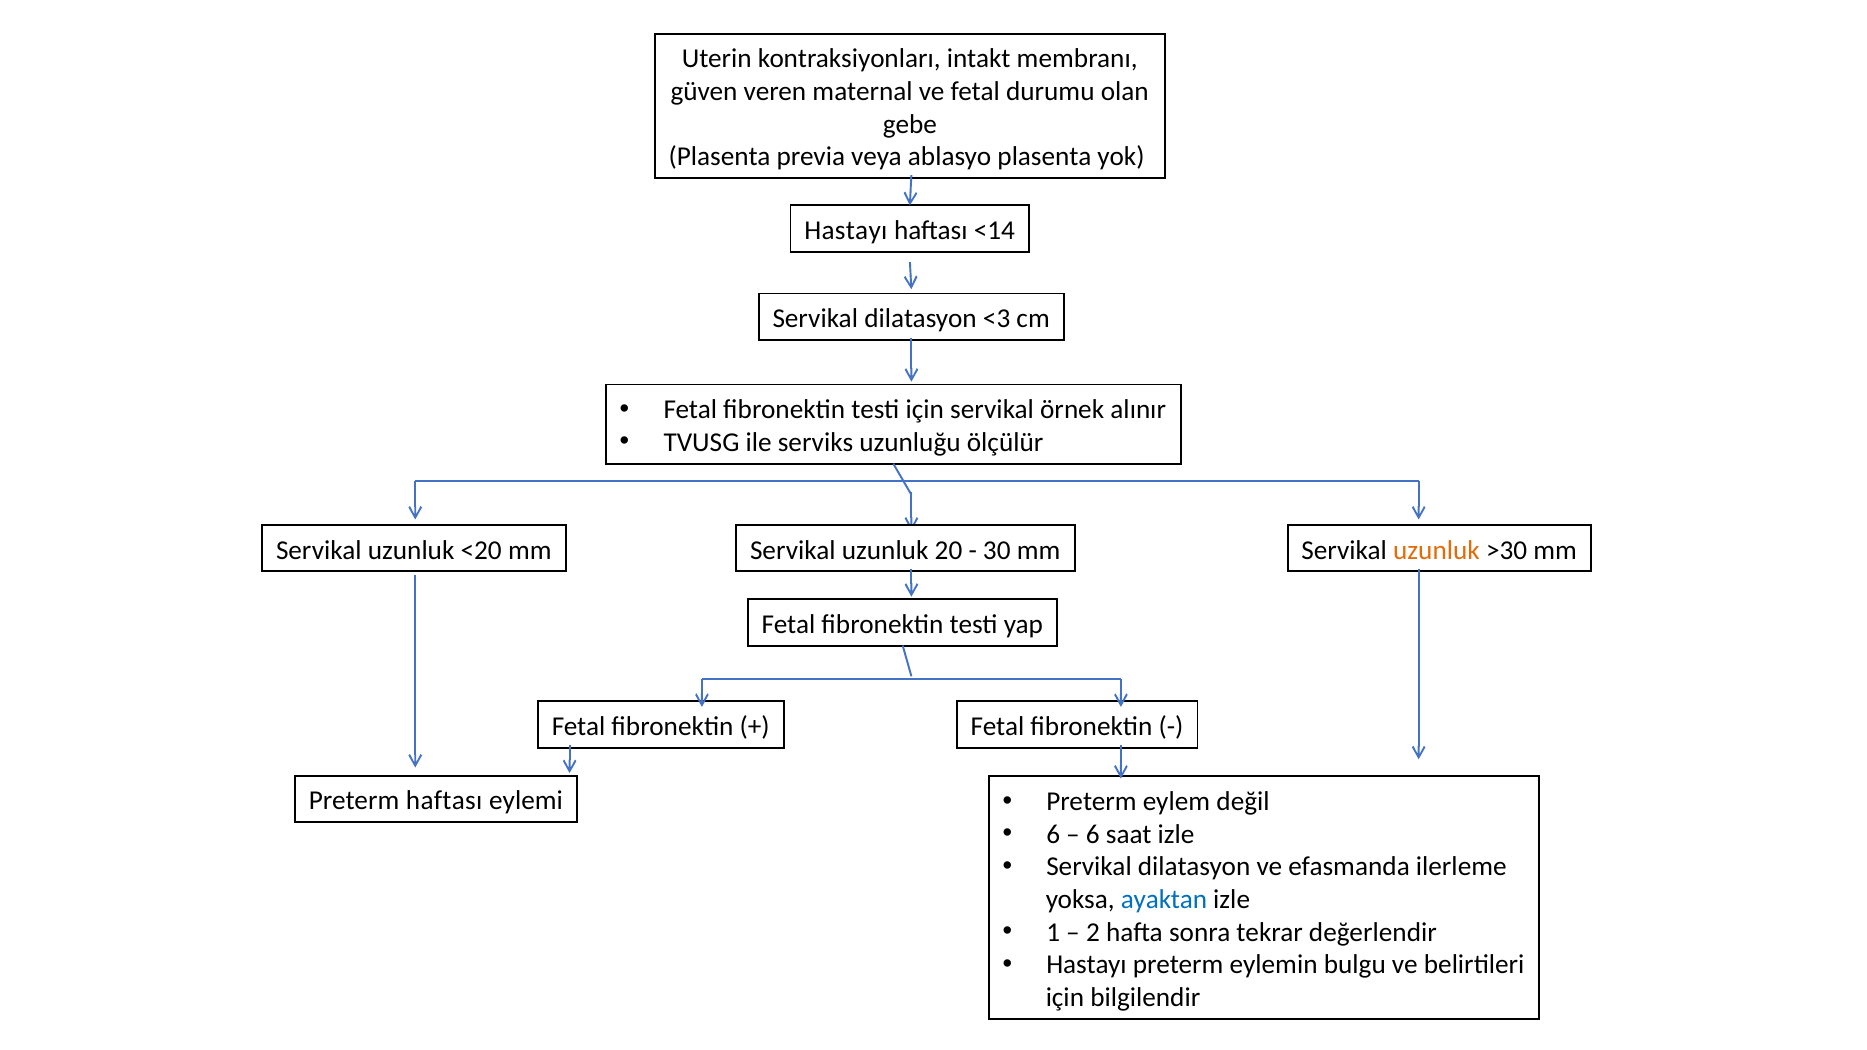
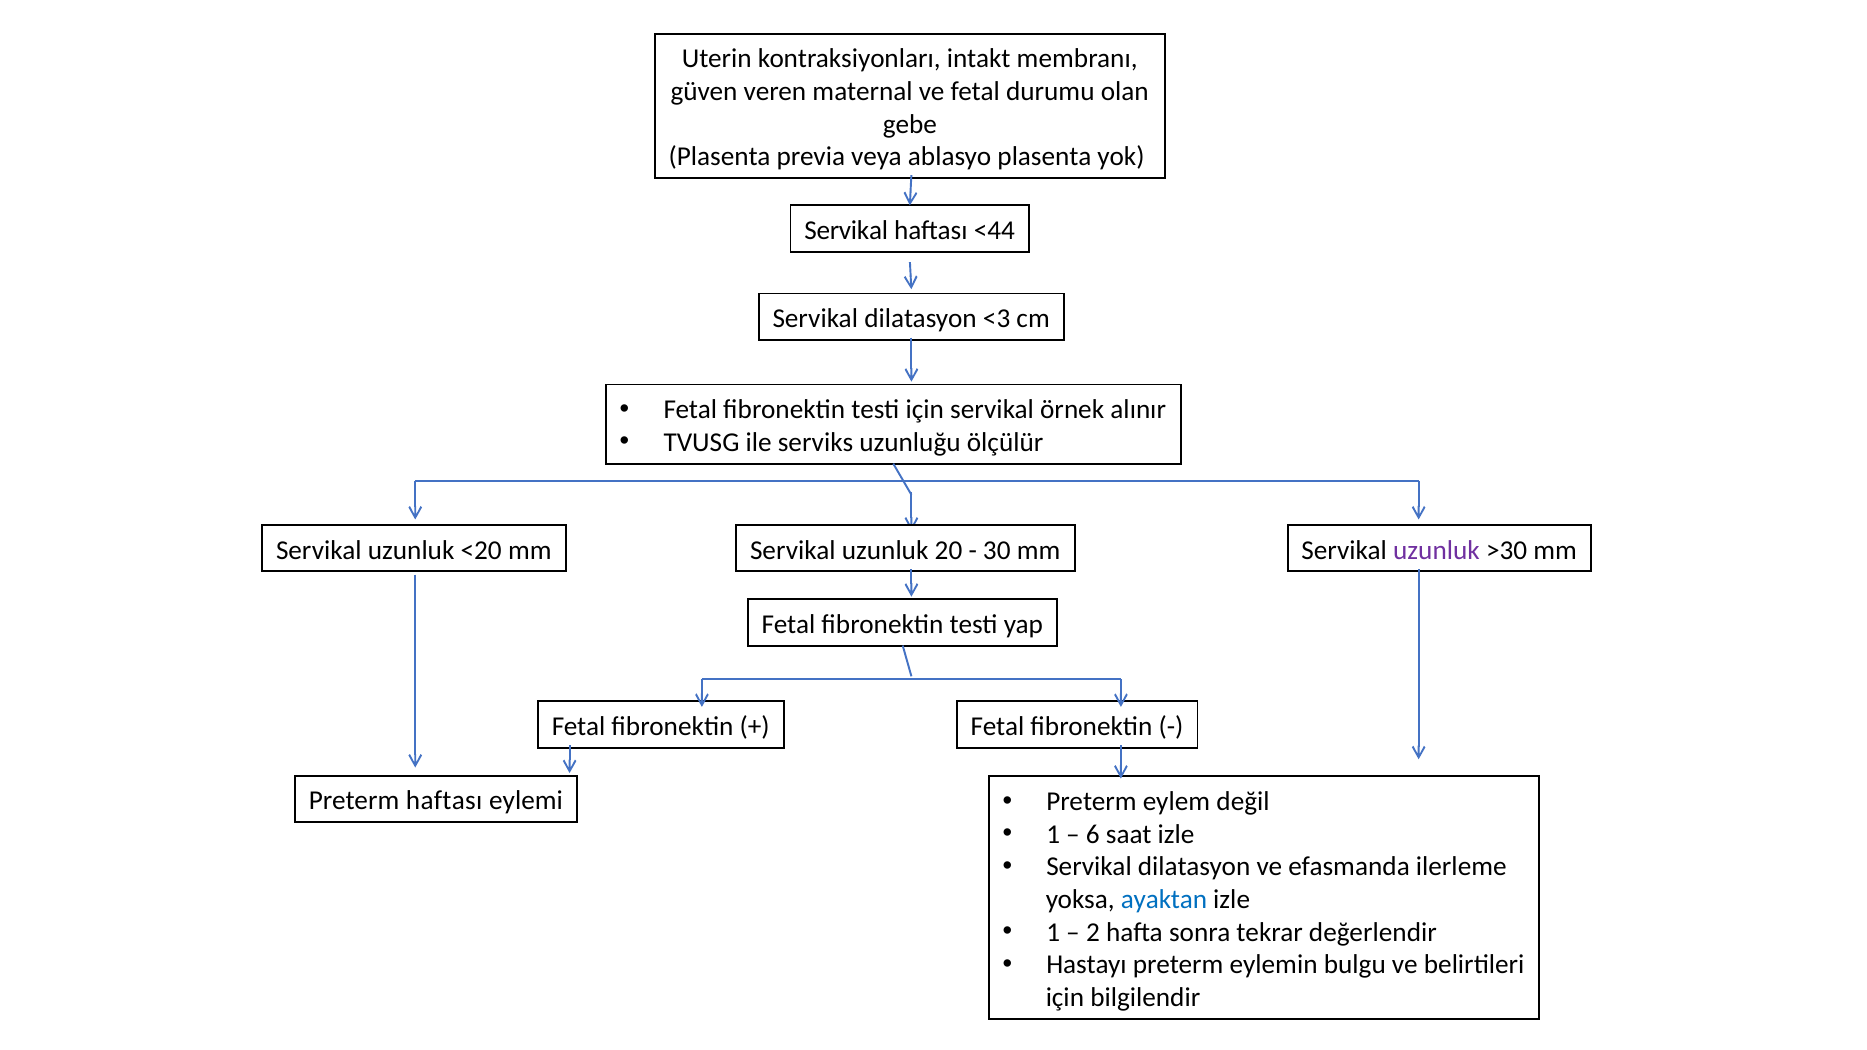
Hastayı: Hastayı -> Servikal (846, 230)
<14: <14 -> <44 (994, 230)
uzunluk colour: orange -> purple (1436, 550)
6: 6 -> 1 (1053, 834)
